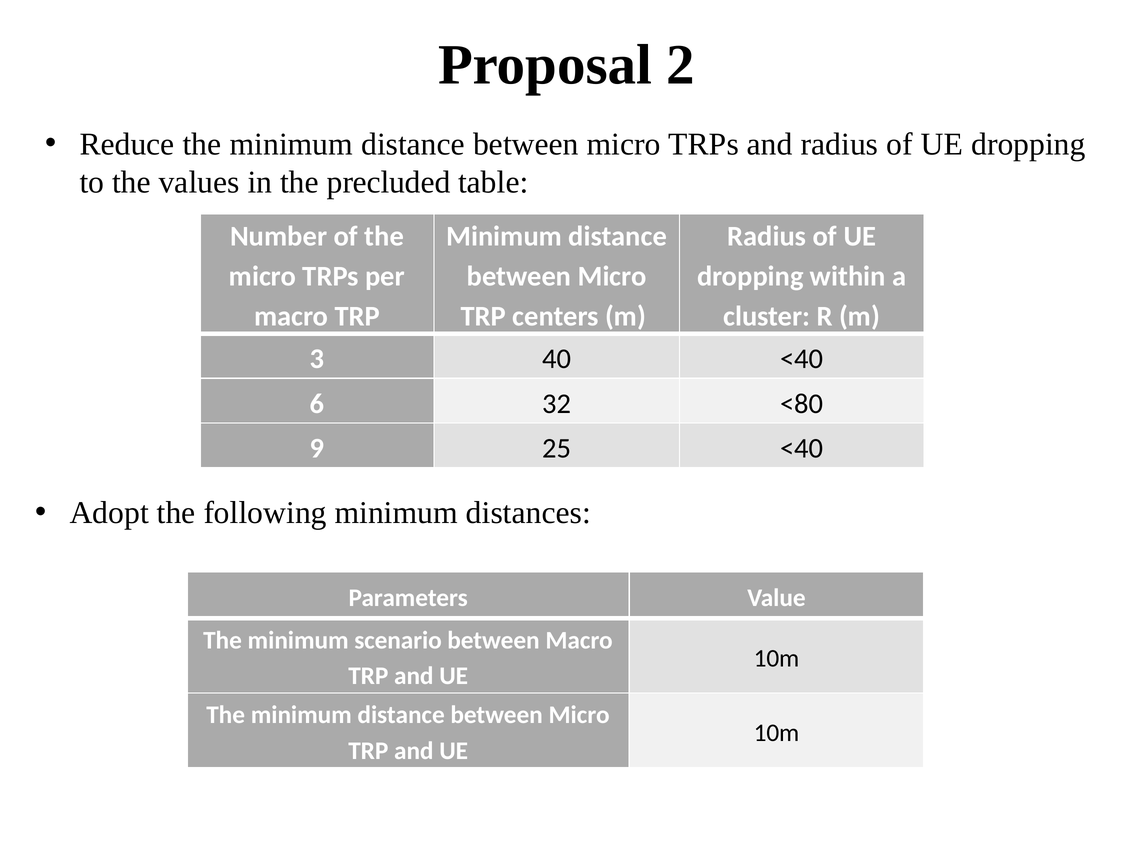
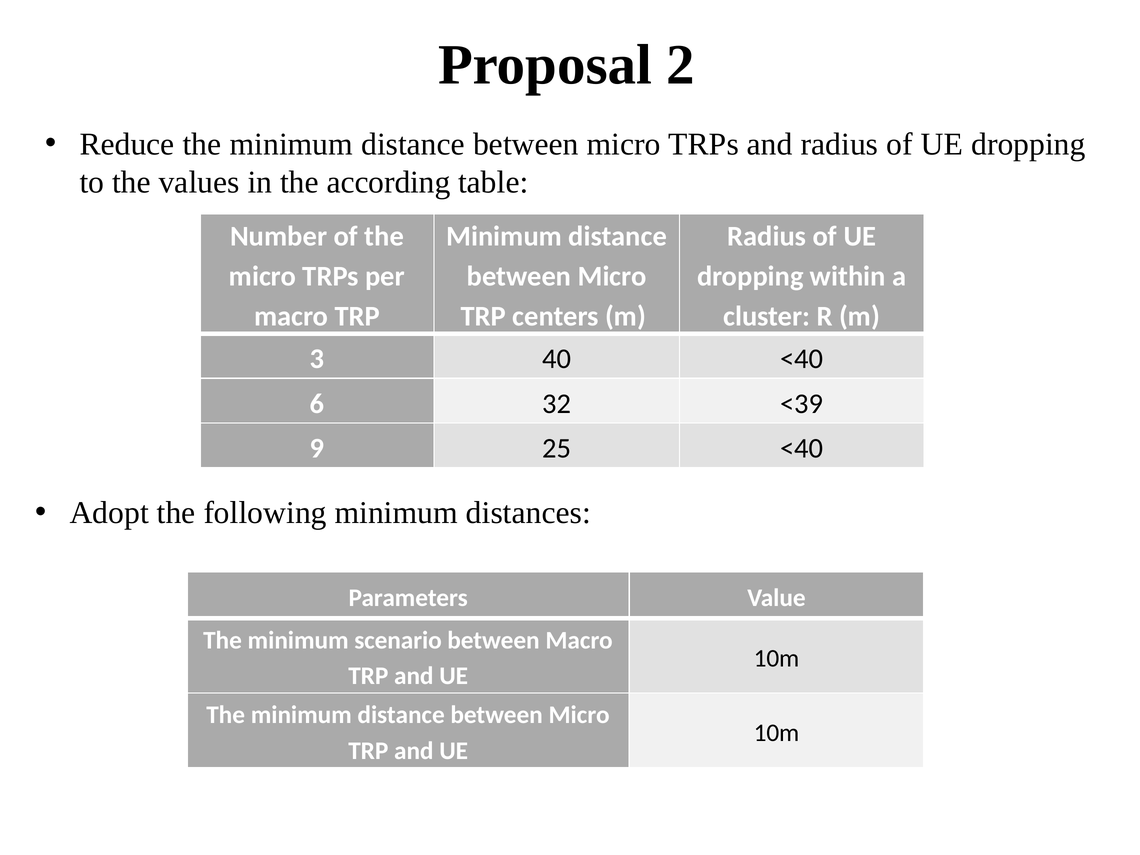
precluded: precluded -> according (389, 182)
<80: <80 -> <39 (802, 404)
